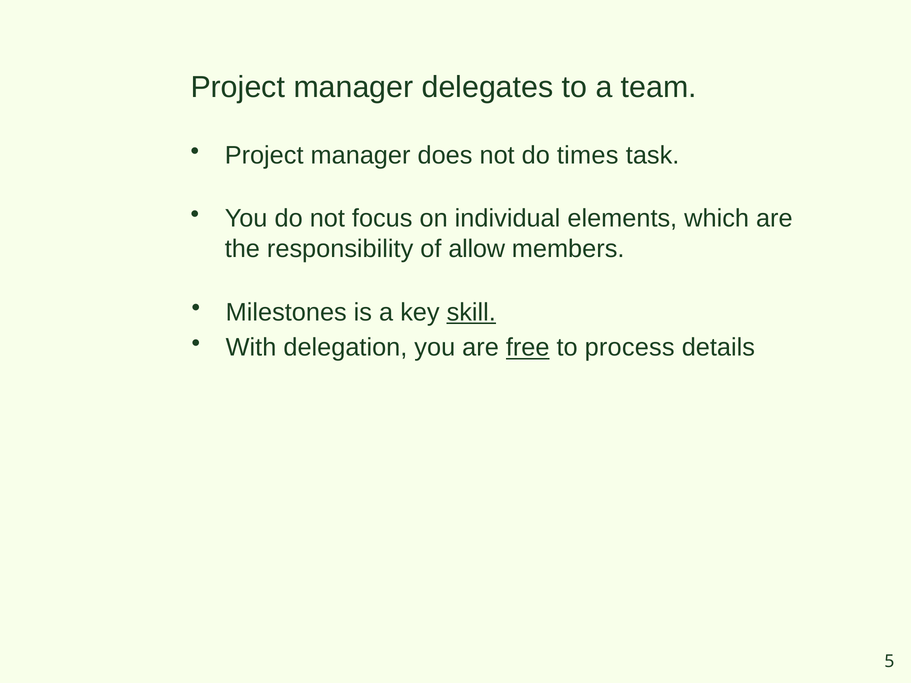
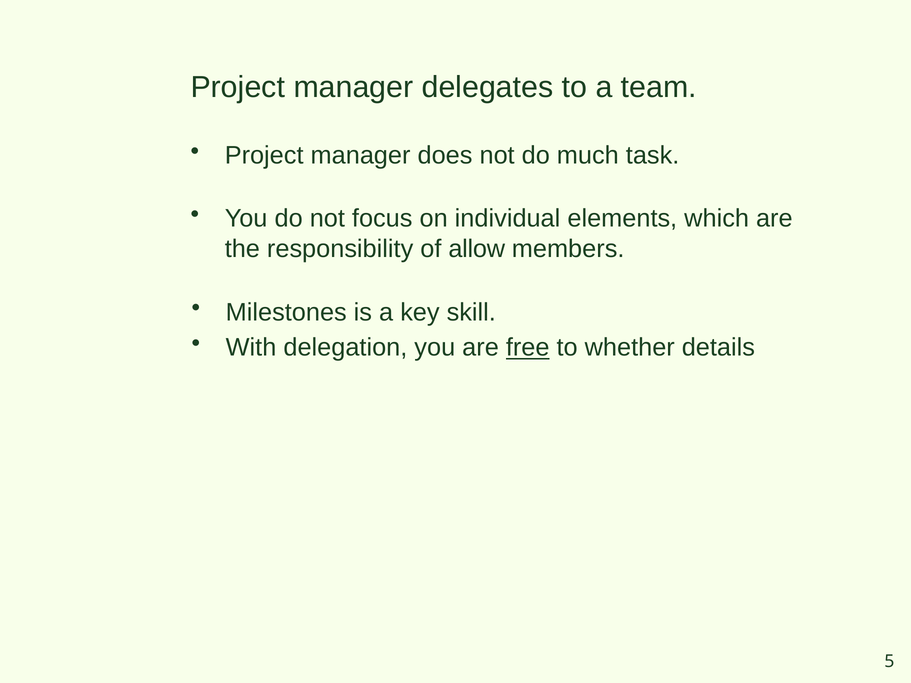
times: times -> much (588, 156)
skill underline: present -> none (471, 312)
process: process -> whether (630, 348)
